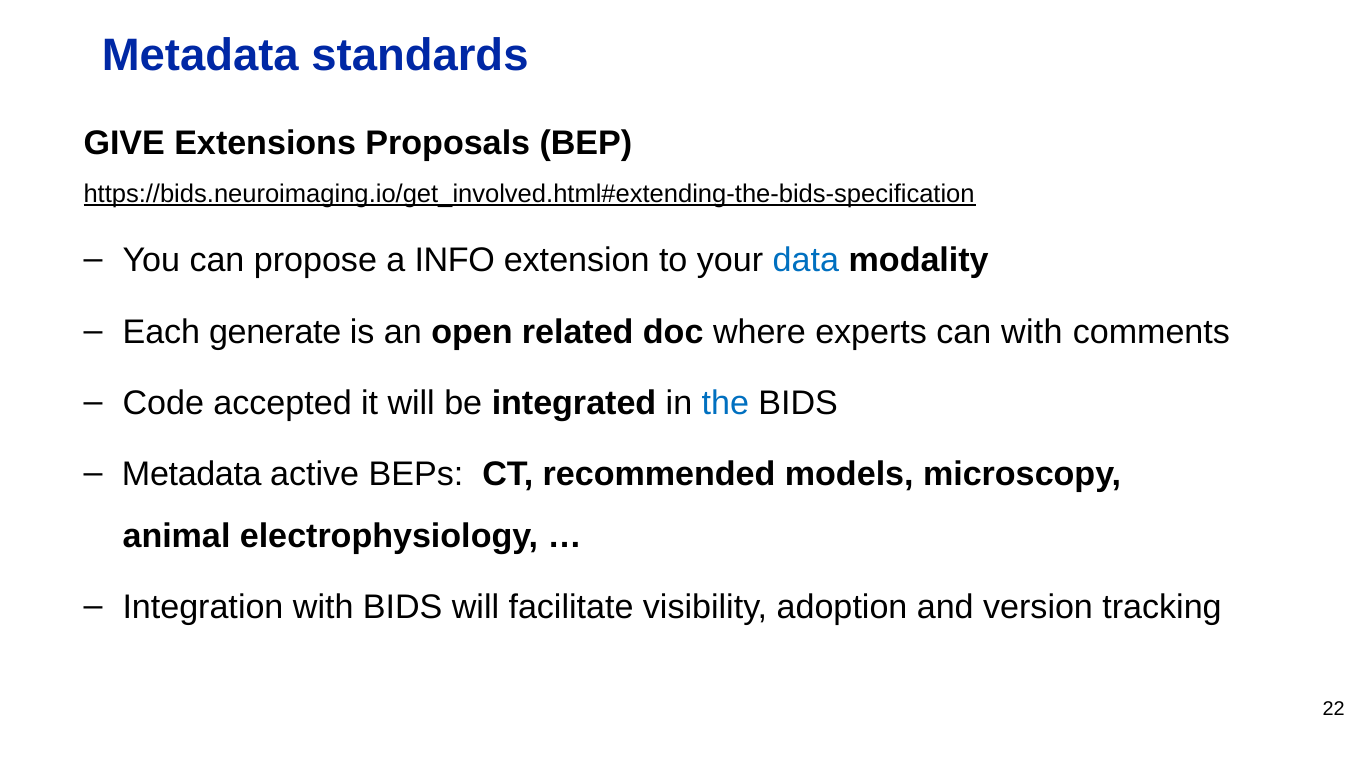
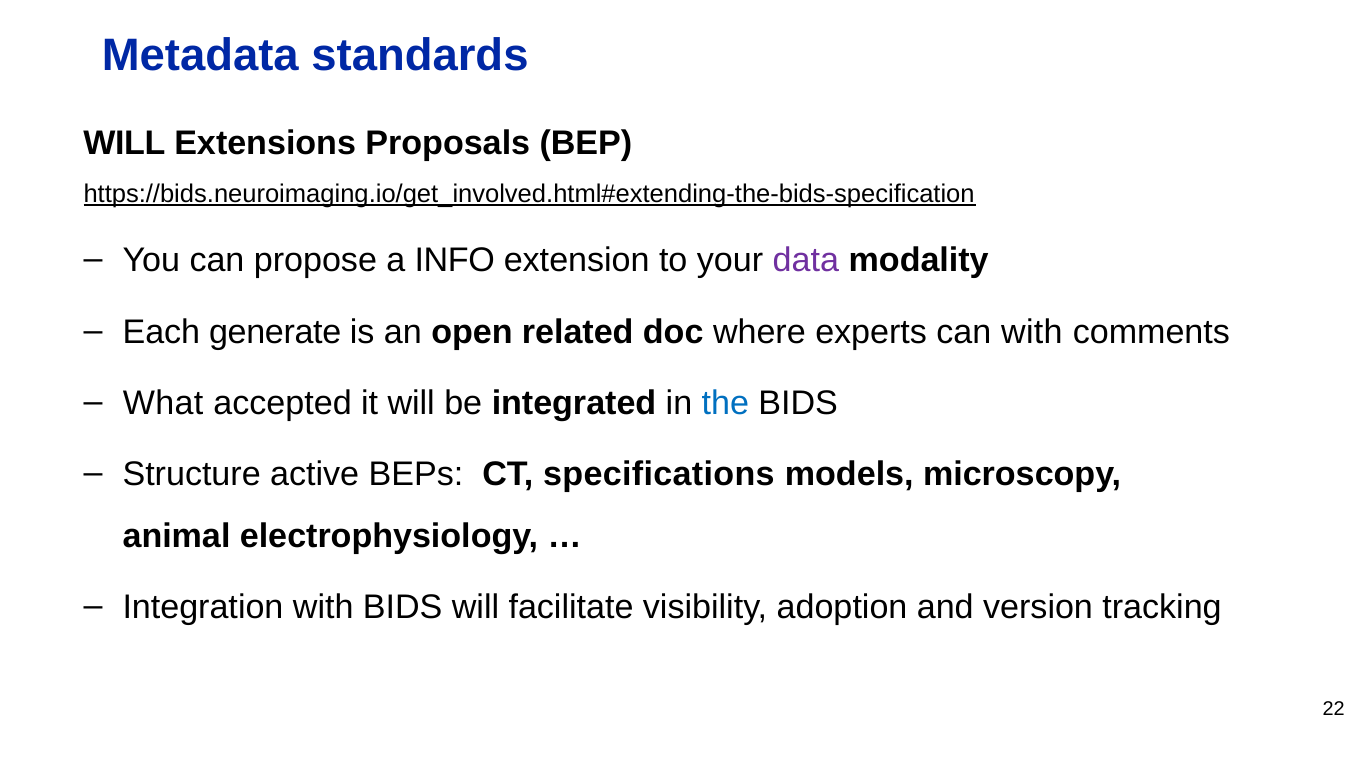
GIVE: GIVE -> WILL (124, 143)
data colour: blue -> purple (806, 260)
Code: Code -> What (163, 403)
Metadata: Metadata -> Structure (192, 474)
recommended: recommended -> specifications (659, 474)
